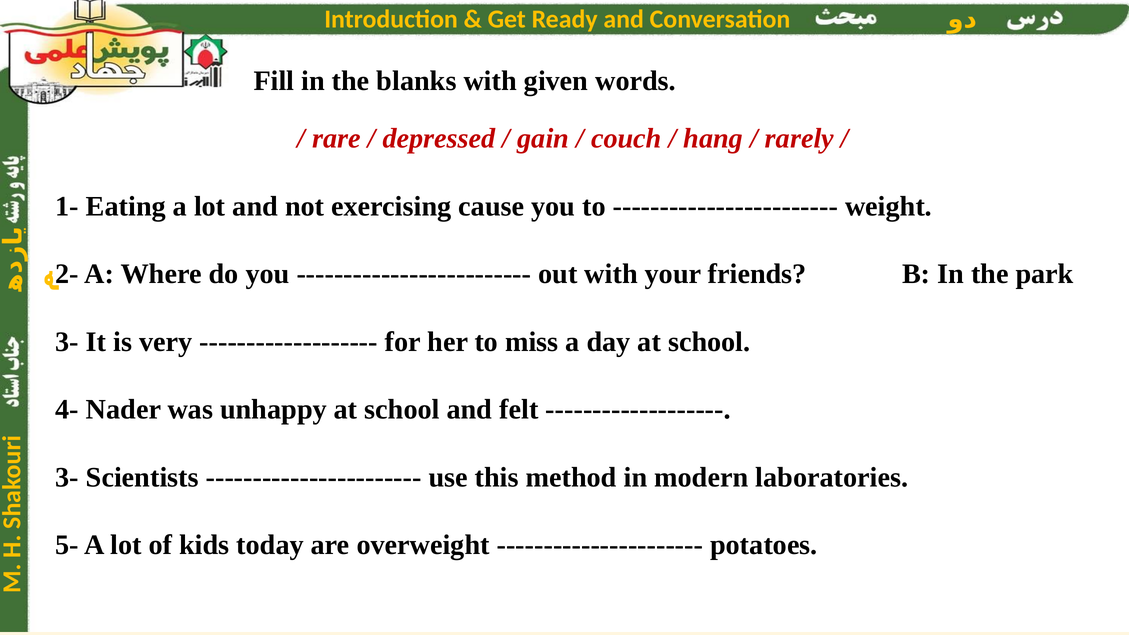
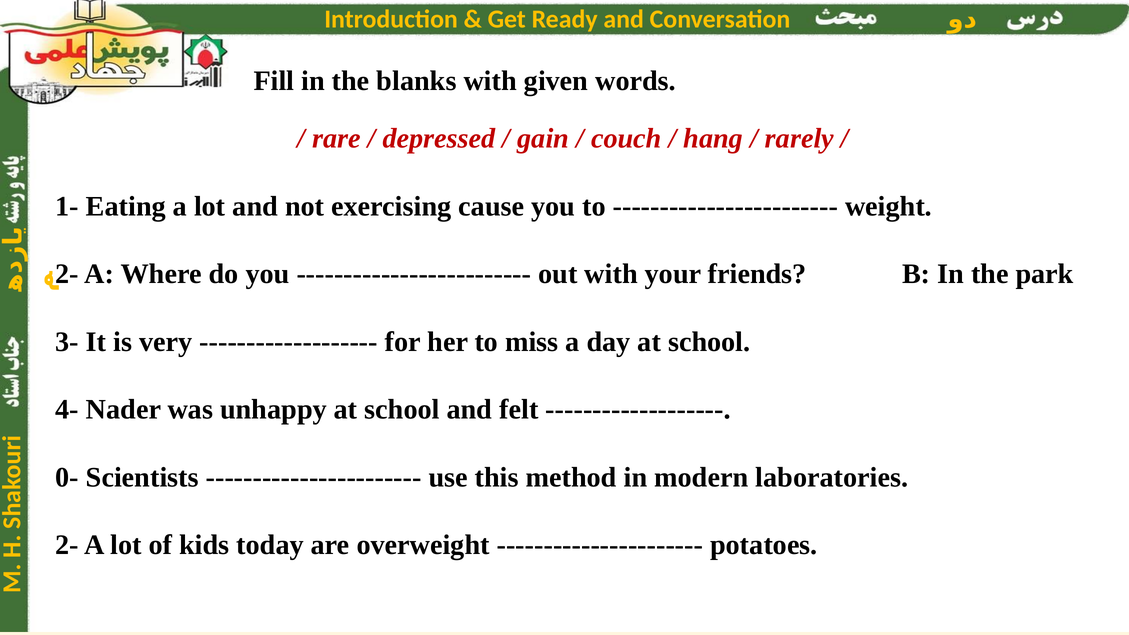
3-: 3- -> 0- (67, 477)
5-: 5- -> 2- (67, 545)
